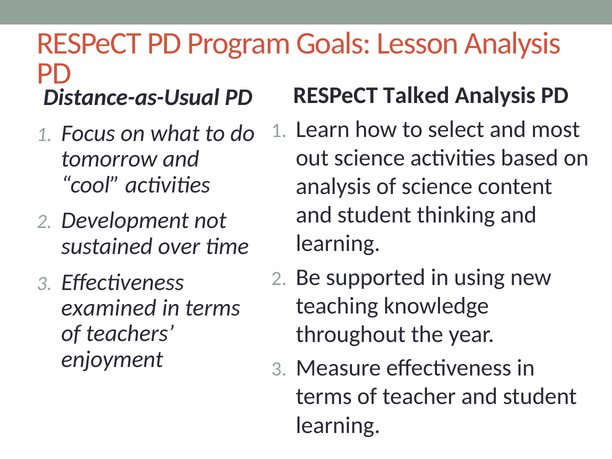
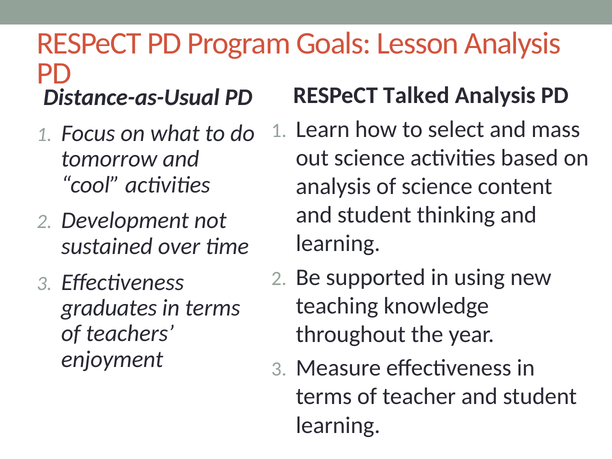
most: most -> mass (556, 129)
examined: examined -> graduates (109, 308)
